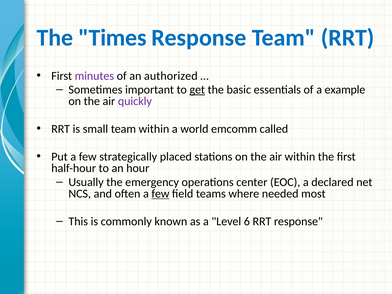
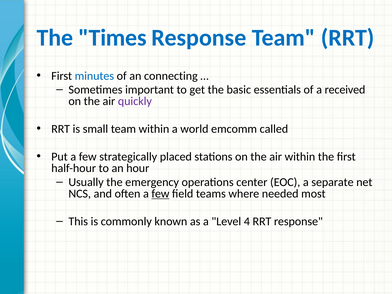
minutes colour: purple -> blue (94, 76)
authorized: authorized -> connecting (171, 76)
get underline: present -> none (197, 90)
example: example -> received (345, 90)
declared: declared -> separate (332, 182)
6: 6 -> 4 (247, 221)
